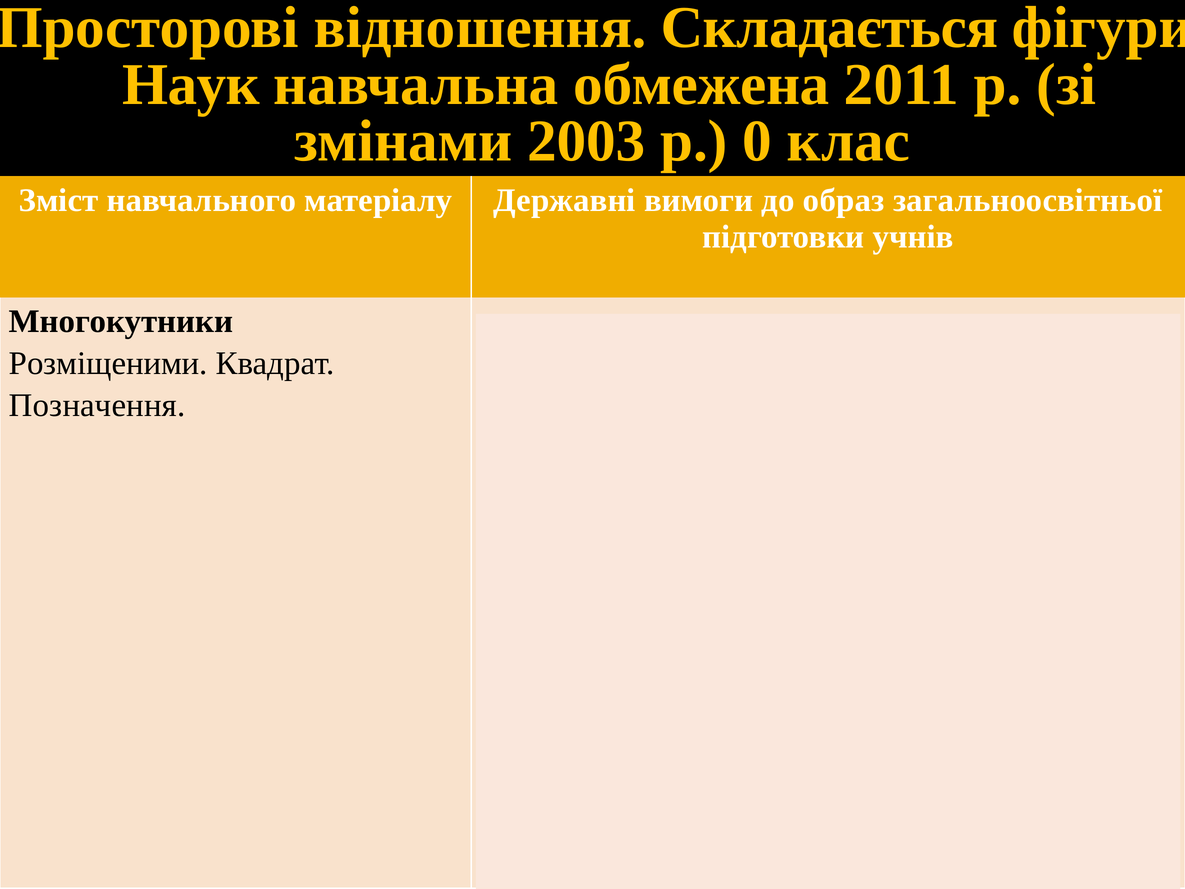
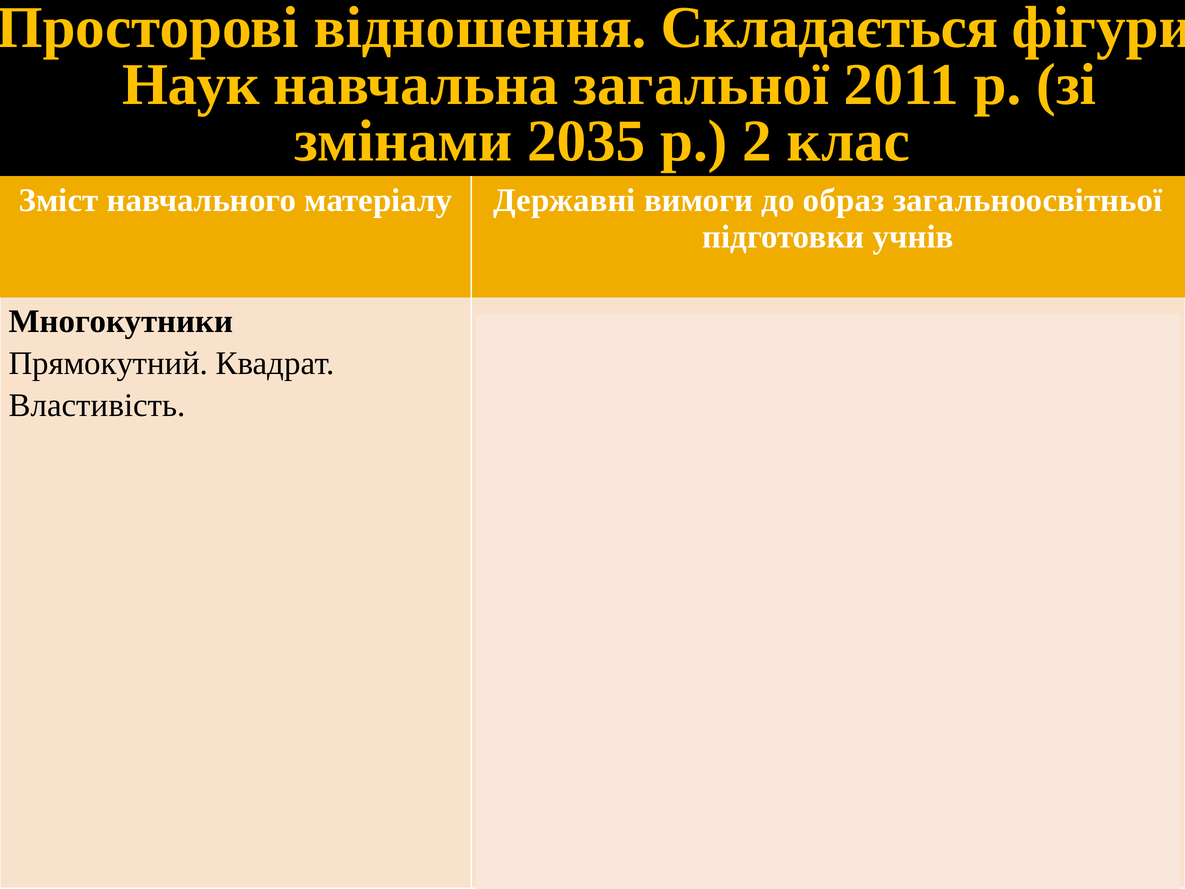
обмежена: обмежена -> загальної (701, 84)
2003: 2003 -> 2035 (586, 141)
0: 0 -> 2 (757, 141)
Розміщеними: Розміщеними -> Прямокутний (108, 363)
Позначення: Позначення -> Властивість (97, 405)
